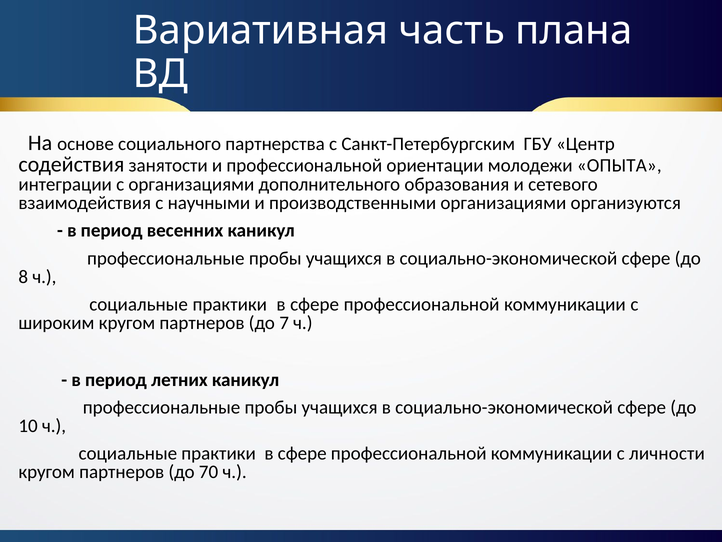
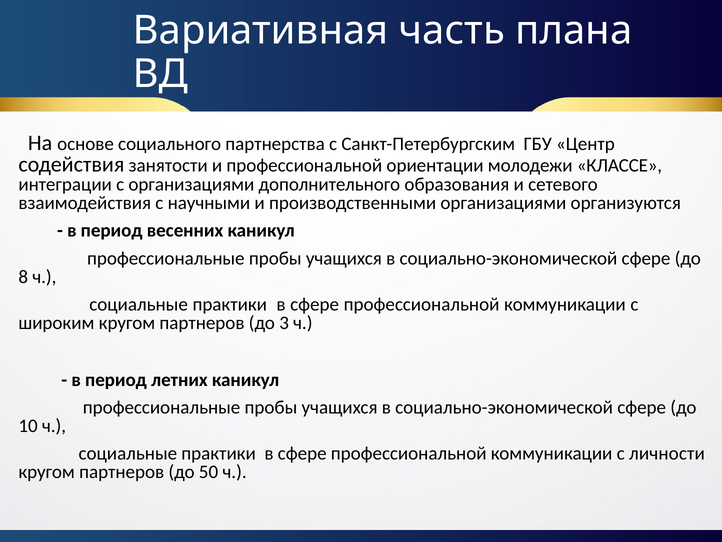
ОПЫТА: ОПЫТА -> КЛАССЕ (619, 165)
7: 7 -> 3 (284, 323)
70: 70 -> 50 (209, 472)
